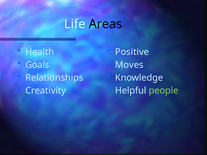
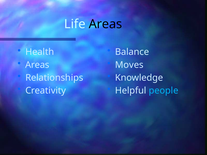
Positive: Positive -> Balance (132, 52)
Goals: Goals -> Areas (37, 65)
people colour: light green -> light blue (164, 91)
